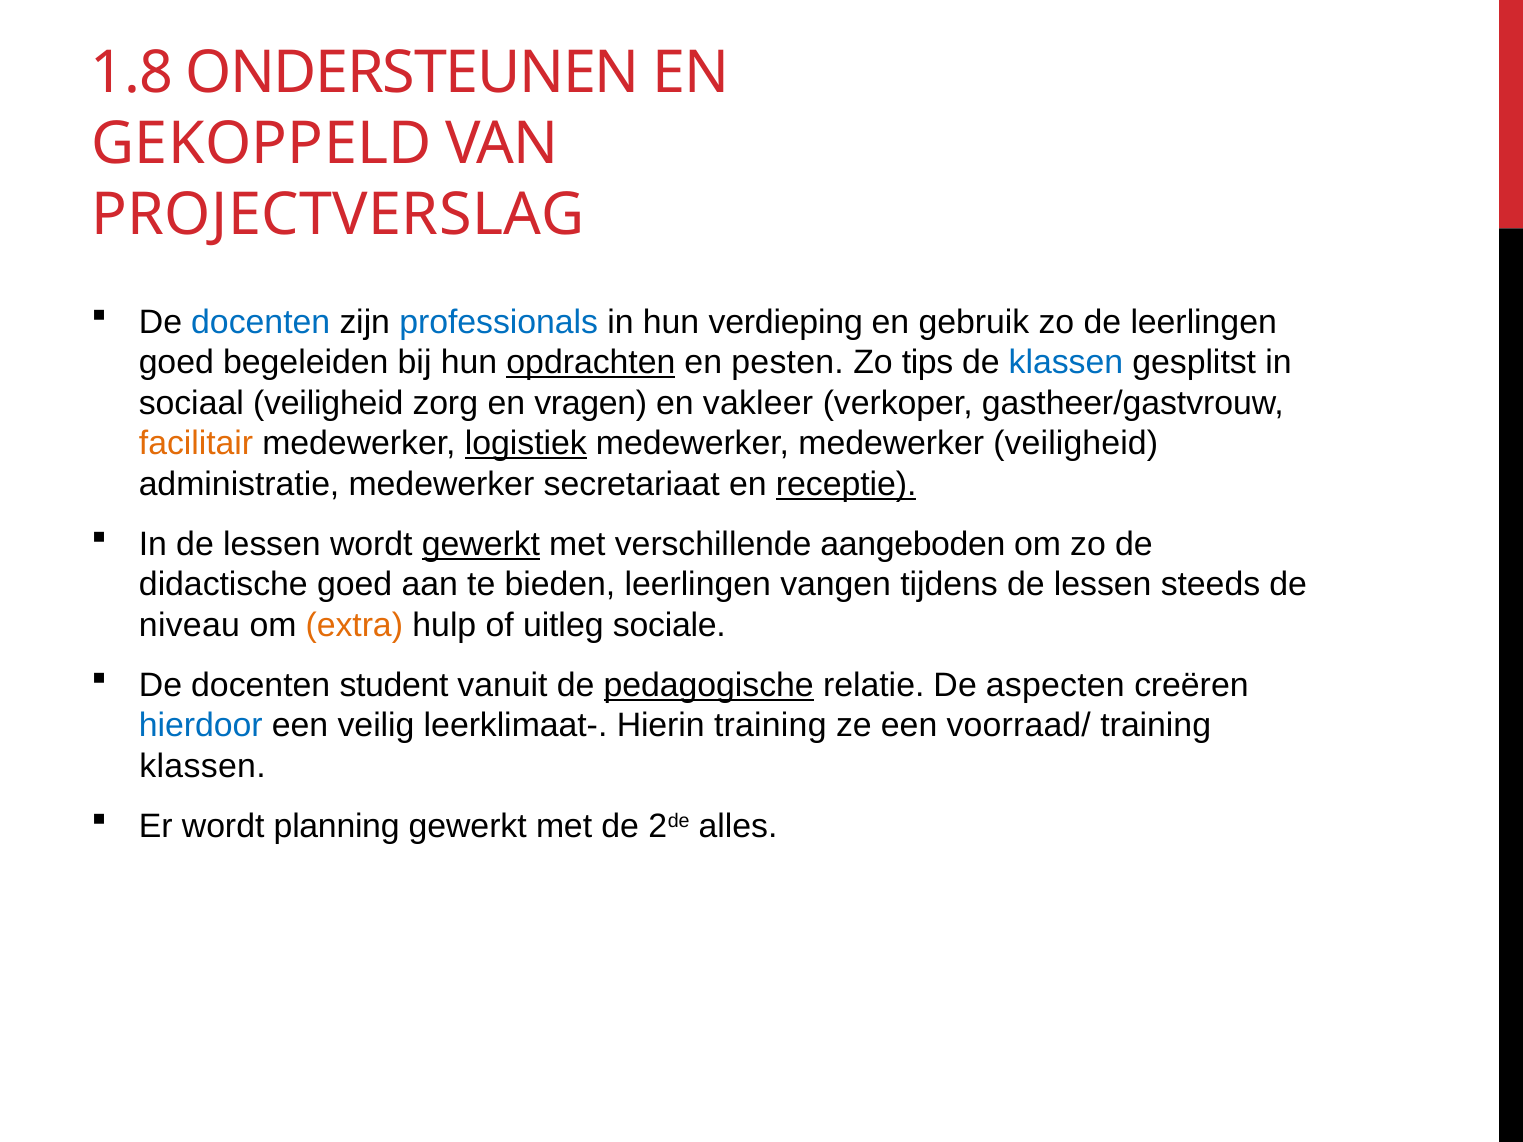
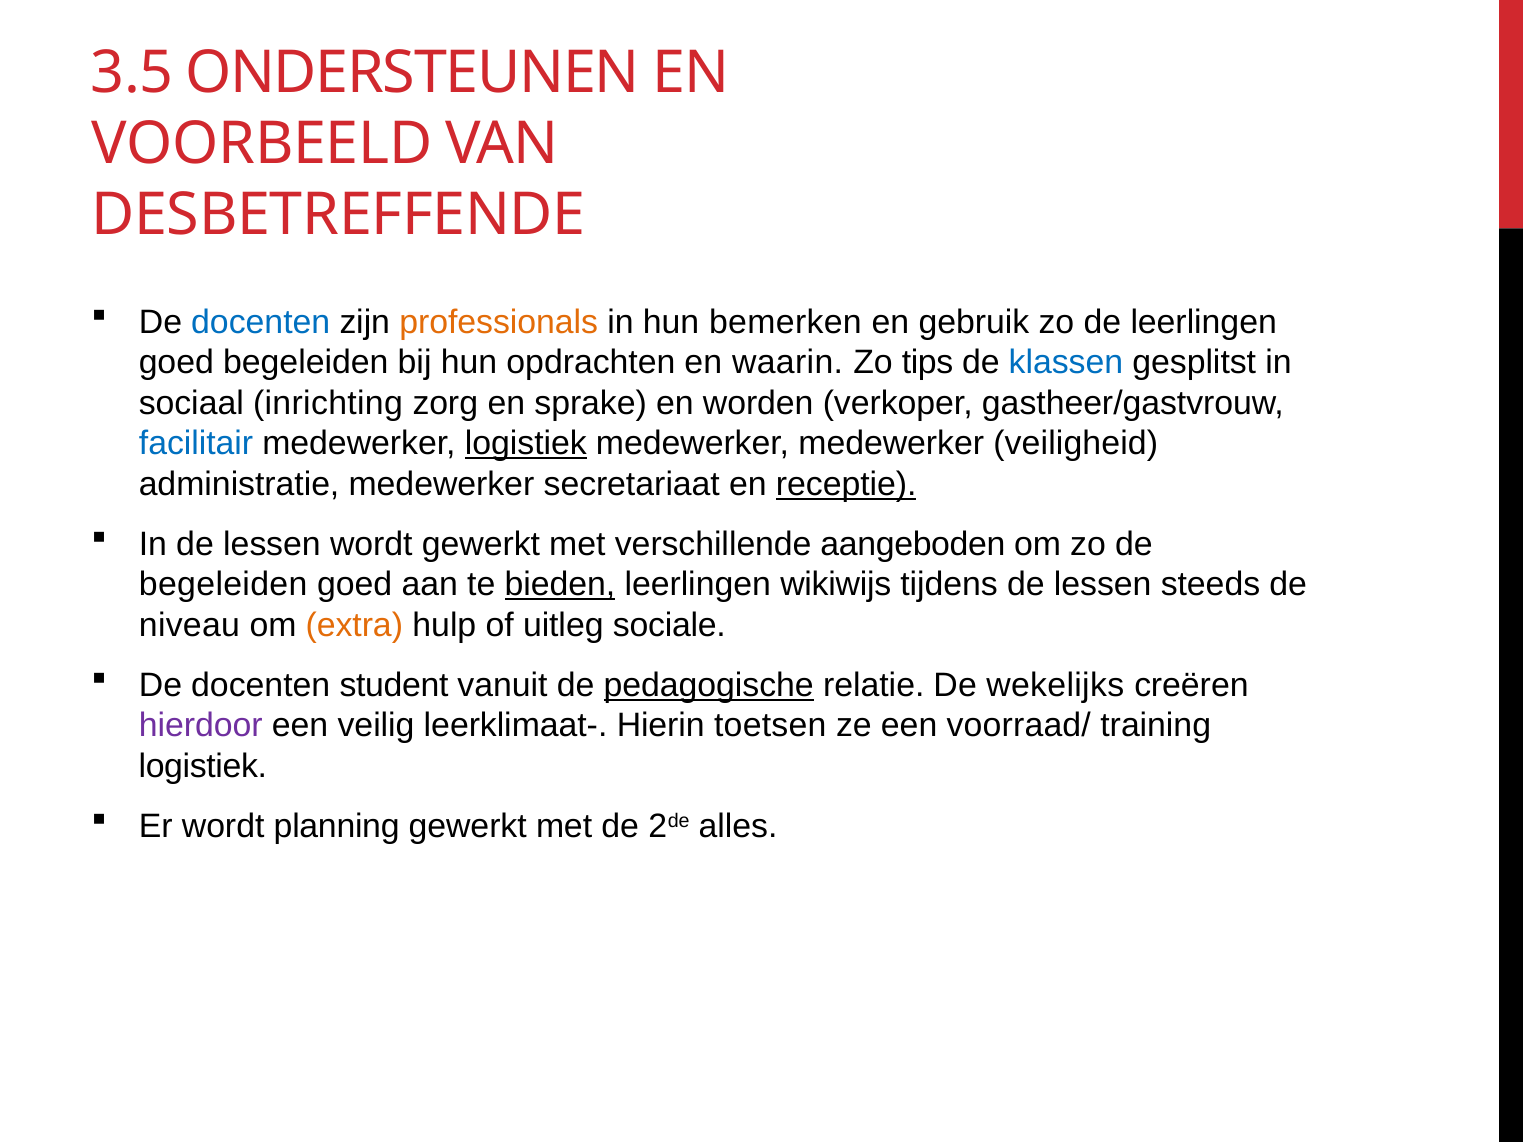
1.8: 1.8 -> 3.5 (132, 73)
GEKOPPELD: GEKOPPELD -> VOORBEELD (262, 144)
PROJECTVERSLAG: PROJECTVERSLAG -> DESBETREFFENDE (338, 215)
professionals colour: blue -> orange (499, 322)
verdieping: verdieping -> bemerken (785, 322)
opdrachten underline: present -> none (591, 363)
pesten: pesten -> waarin (788, 363)
sociaal veiligheid: veiligheid -> inrichting (328, 403)
vragen: vragen -> sprake (591, 403)
vakleer: vakleer -> worden (758, 403)
facilitair colour: orange -> blue (196, 444)
gewerkt underline: present -> none (481, 544)
didactische: didactische -> begeleiden (223, 585)
bieden underline: none -> present (560, 585)
vangen: vangen -> wikiwijs (836, 585)
aspecten: aspecten -> wekelijks (1055, 685)
hierdoor colour: blue -> purple (201, 726)
Hierin training: training -> toetsen (770, 726)
klassen: klassen -> logistiek (203, 766)
